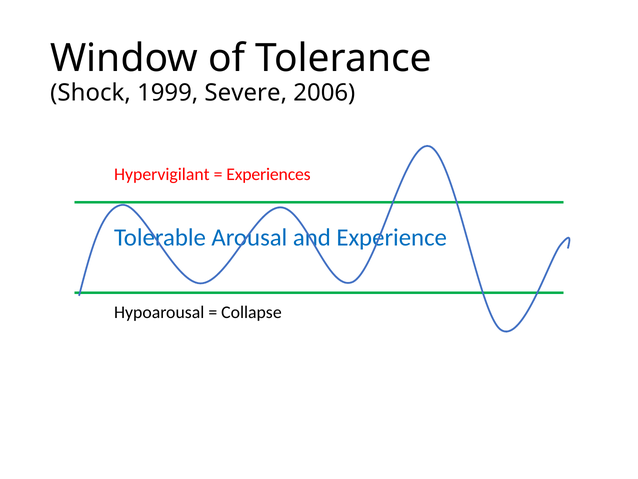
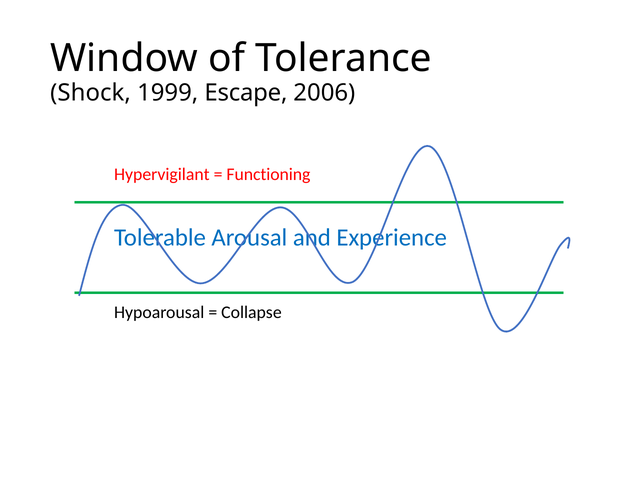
Severe: Severe -> Escape (246, 93)
Experiences: Experiences -> Functioning (268, 174)
